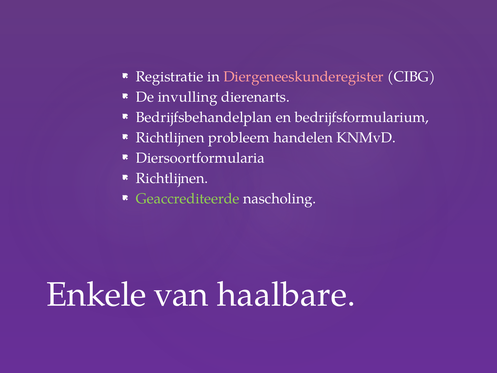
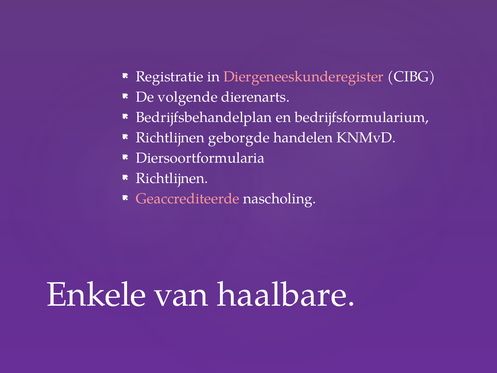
invulling: invulling -> volgende (188, 97)
probleem: probleem -> geborgde (239, 138)
Geaccrediteerde colour: light green -> pink (188, 199)
